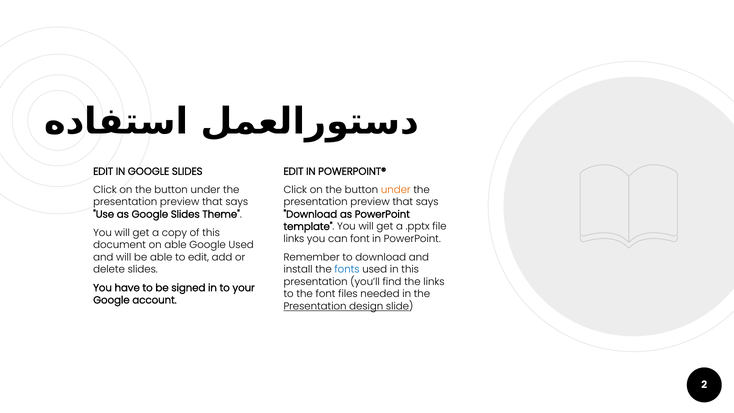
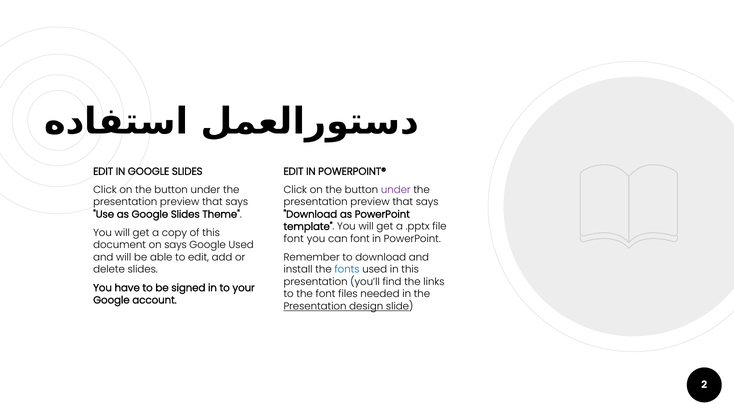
under colour: orange -> purple (396, 190)
links: links -> font (294, 239)
on able: able -> says (176, 245)
